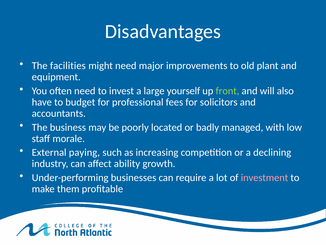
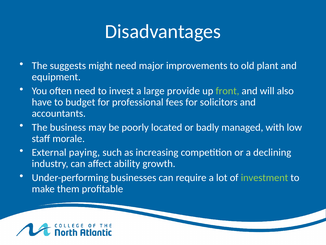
facilities: facilities -> suggests (68, 66)
yourself: yourself -> provide (183, 91)
investment colour: pink -> light green (265, 177)
